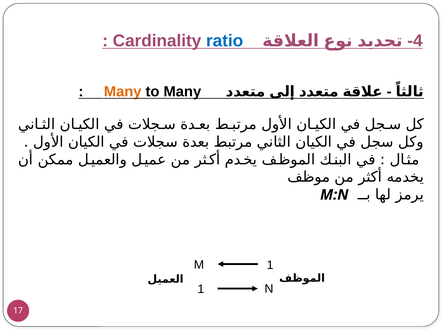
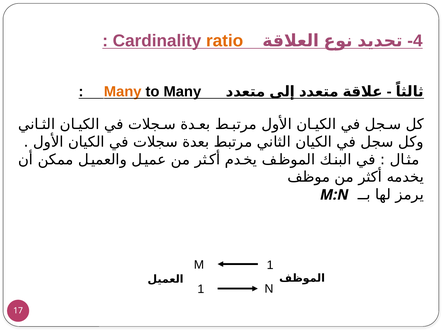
ratio colour: blue -> orange (225, 41)
